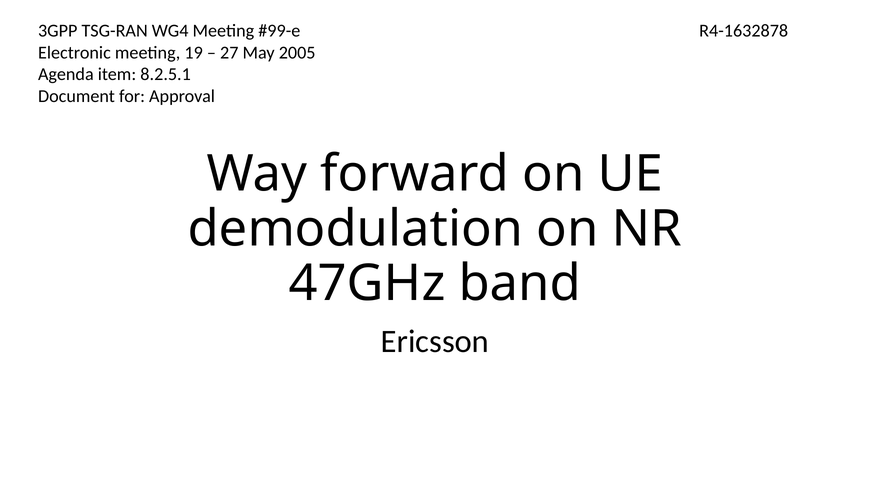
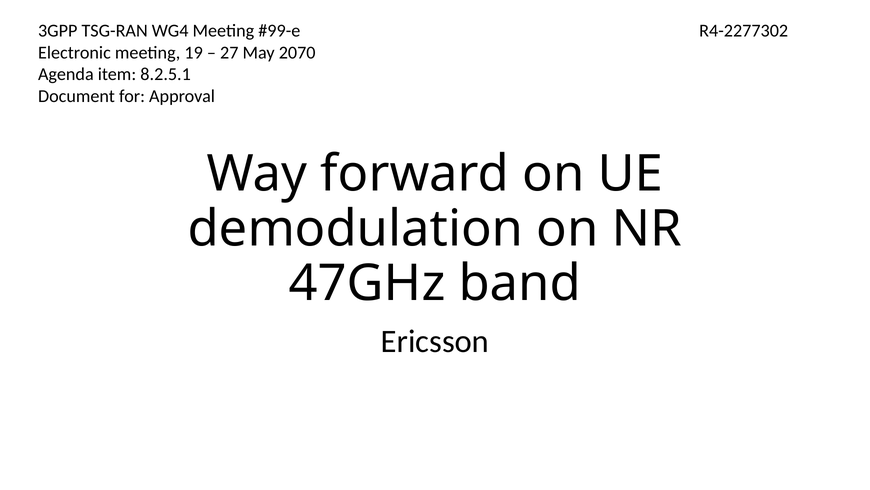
R4-1632878: R4-1632878 -> R4-2277302 (744, 31)
2005: 2005 -> 2070 (297, 52)
